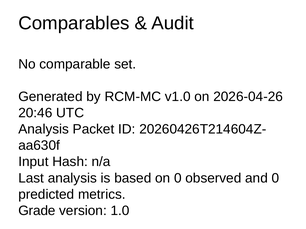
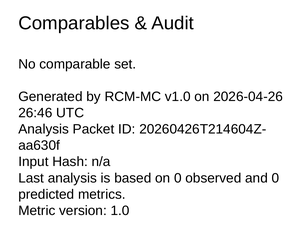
20:46: 20:46 -> 26:46 (35, 113)
Grade: Grade -> Metric (37, 211)
